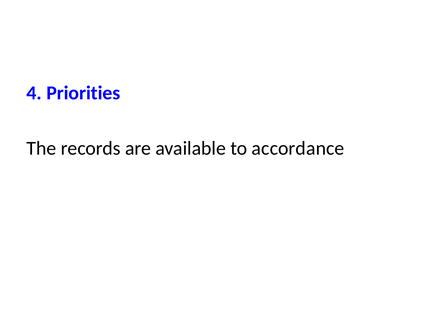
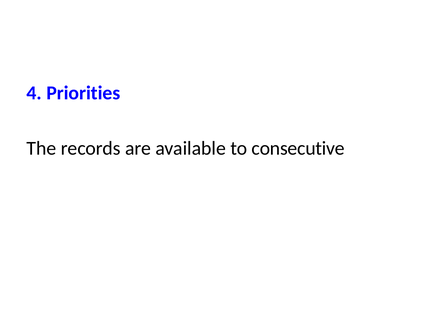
accordance: accordance -> consecutive (298, 148)
